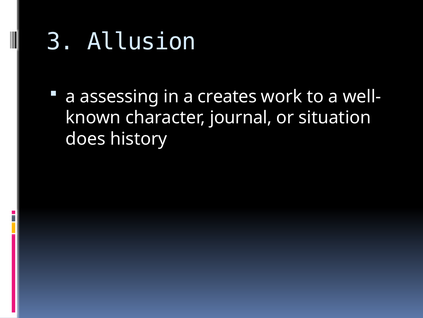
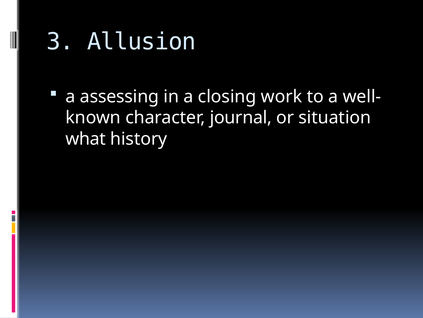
creates: creates -> closing (227, 96)
does: does -> what (86, 139)
